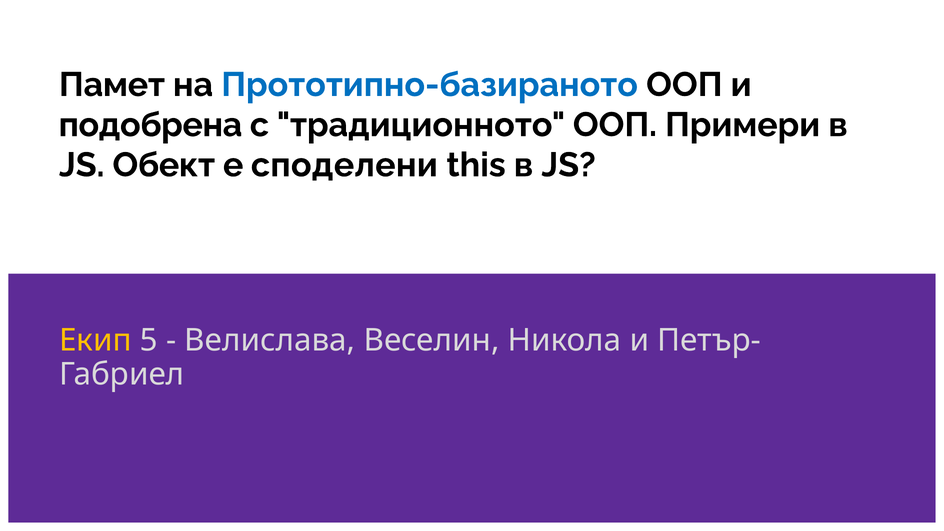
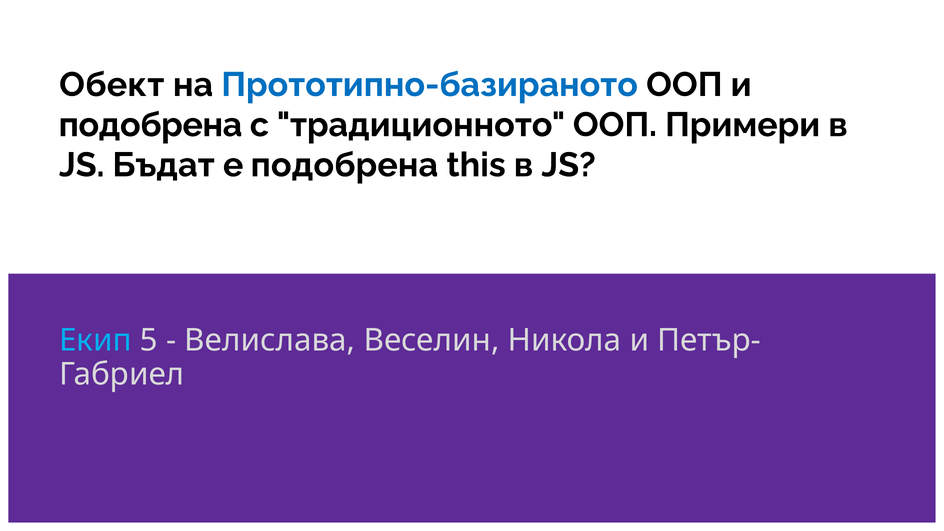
Памет: Памет -> Обект (112, 85)
Обект: Обект -> Бъдат (164, 165)
е споделени: споделени -> подобрена (344, 165)
Екип colour: yellow -> light blue (95, 340)
